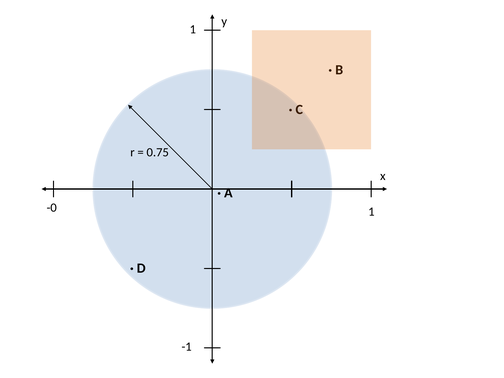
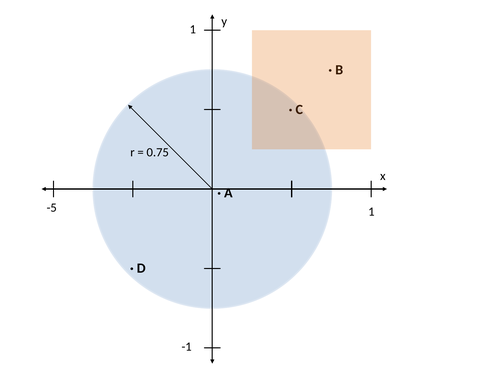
-0: -0 -> -5 (52, 208)
